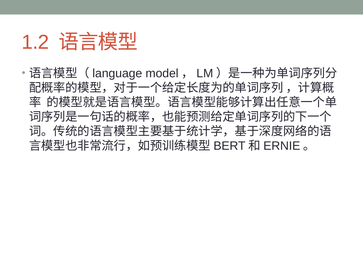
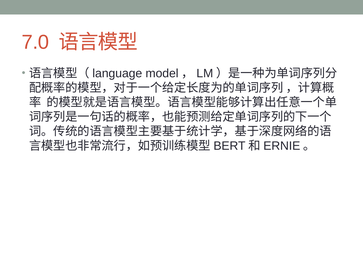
1.2: 1.2 -> 7.0 (35, 42)
